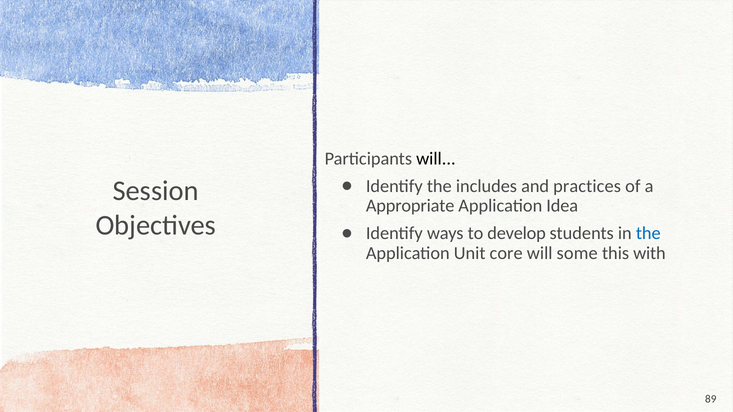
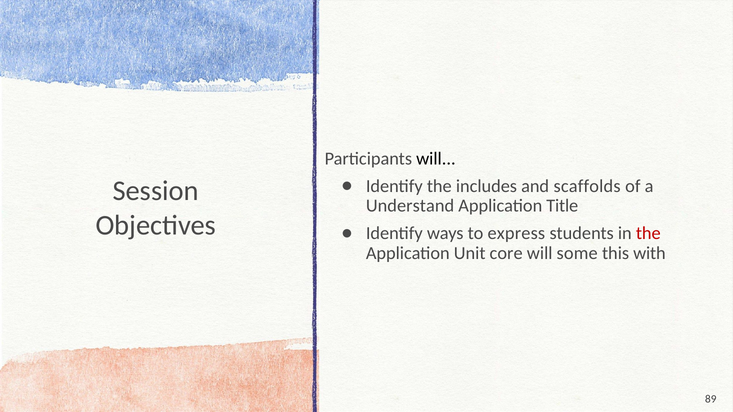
practices: practices -> scaffolds (587, 186)
Appropriate: Appropriate -> Understand (410, 206)
Idea: Idea -> Title (562, 206)
develop: develop -> express (516, 233)
the colour: blue -> red (648, 233)
